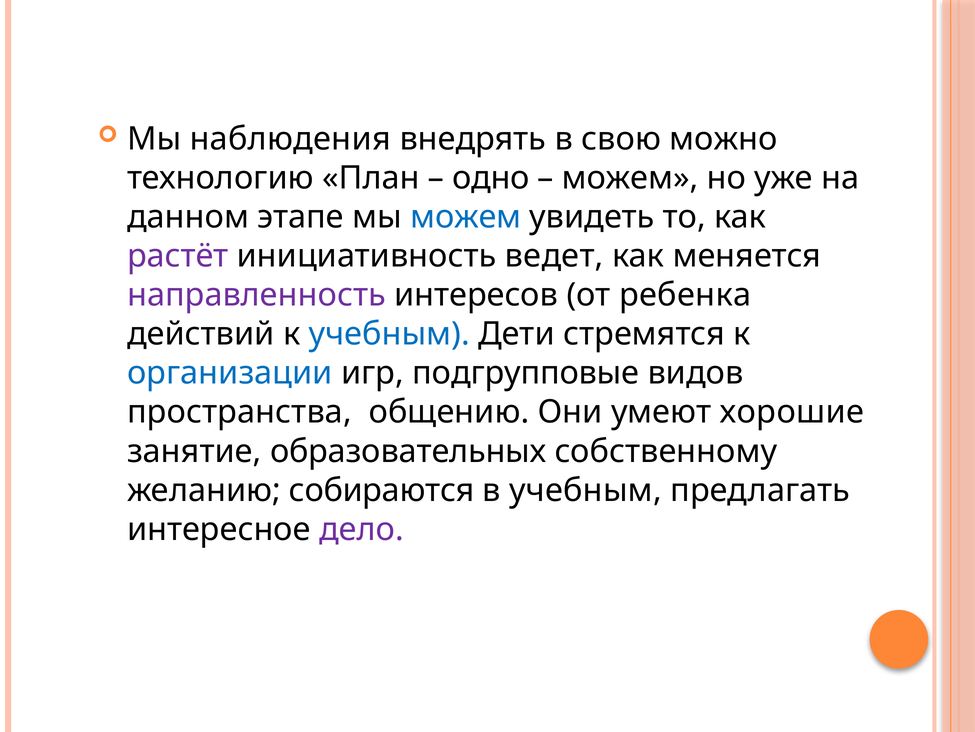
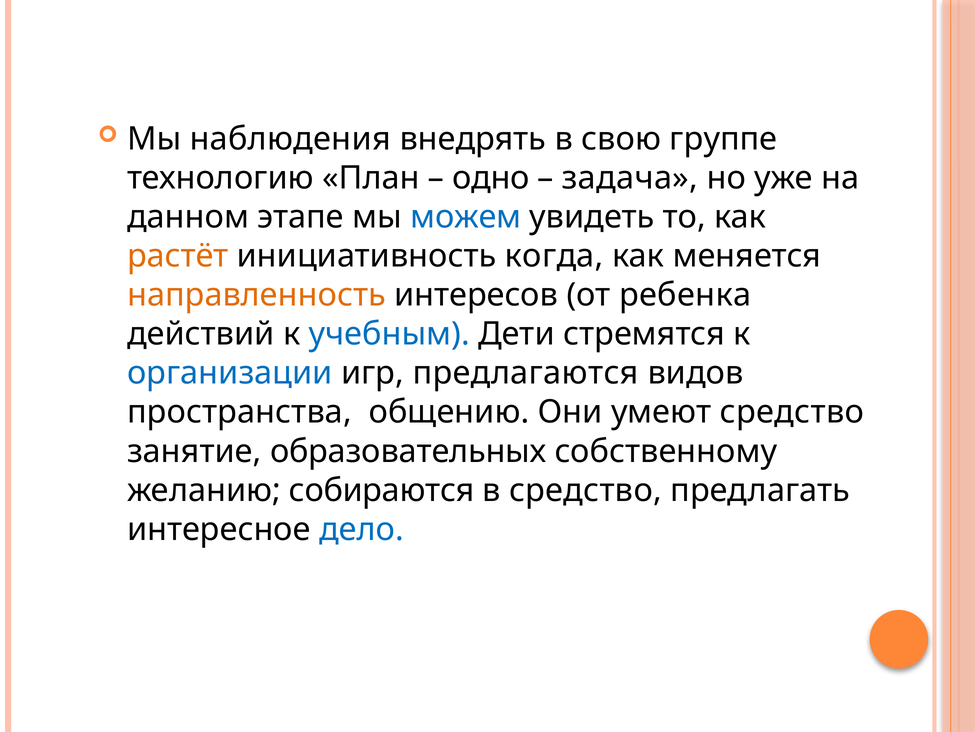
можно: можно -> группе (723, 139)
можем: можем -> задача (630, 178)
растёт colour: purple -> orange (178, 256)
ведет: ведет -> когда (554, 256)
направленность colour: purple -> orange (256, 295)
подгрупповые: подгрупповые -> предлагаются (526, 373)
умеют хорошие: хорошие -> средство (792, 412)
в учебным: учебным -> средство (585, 490)
дело colour: purple -> blue (361, 529)
